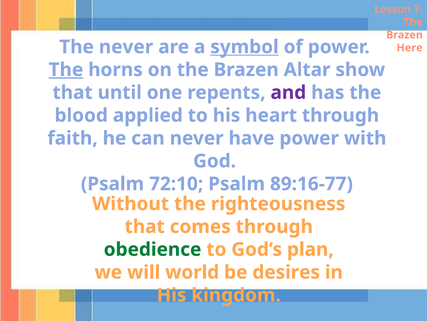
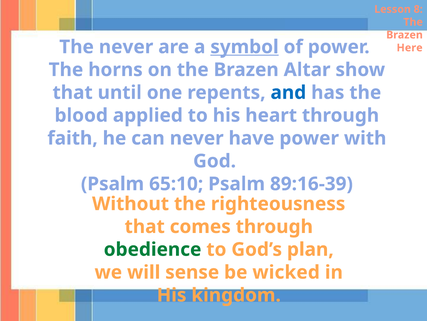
7: 7 -> 8 (418, 9)
The underline: present -> none (66, 70)
and colour: purple -> blue (288, 92)
72:10: 72:10 -> 65:10 (176, 184)
89:16-77: 89:16-77 -> 89:16-39 (311, 184)
world: world -> sense (192, 272)
desires: desires -> wicked (286, 272)
